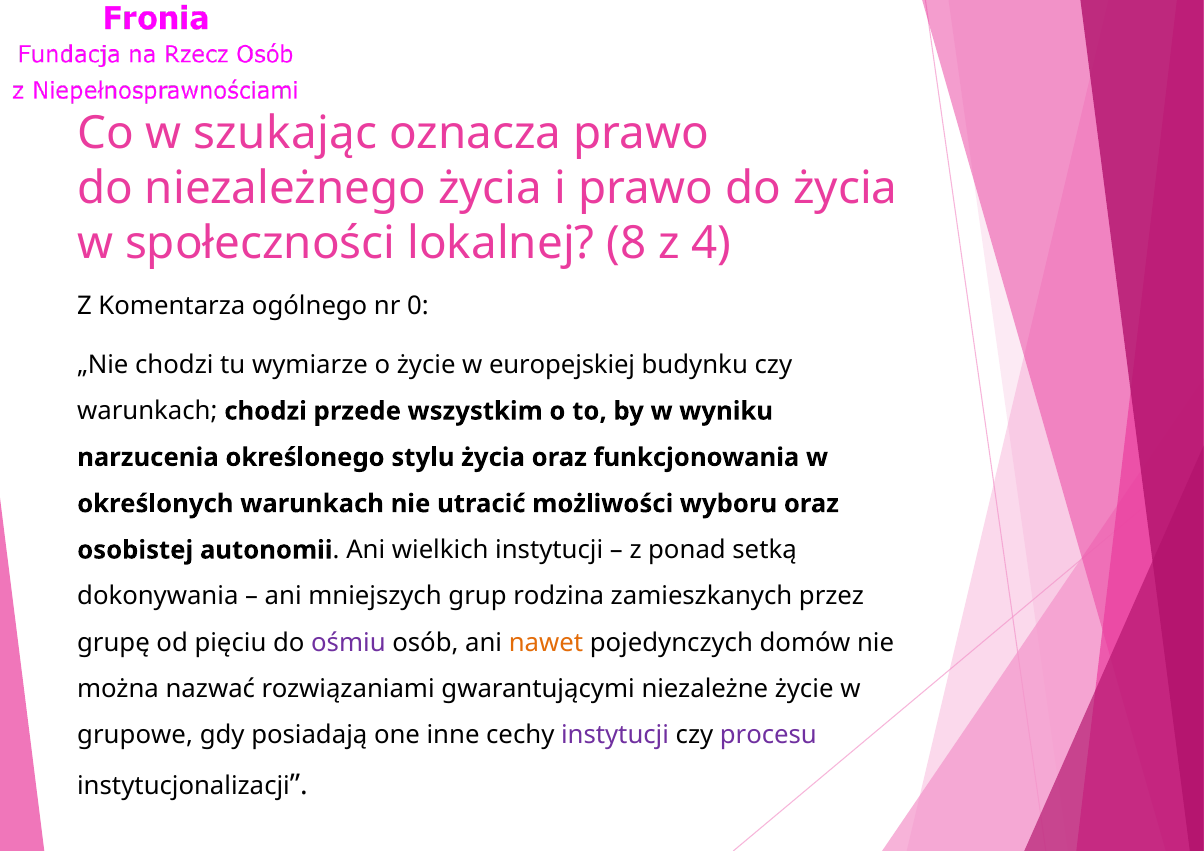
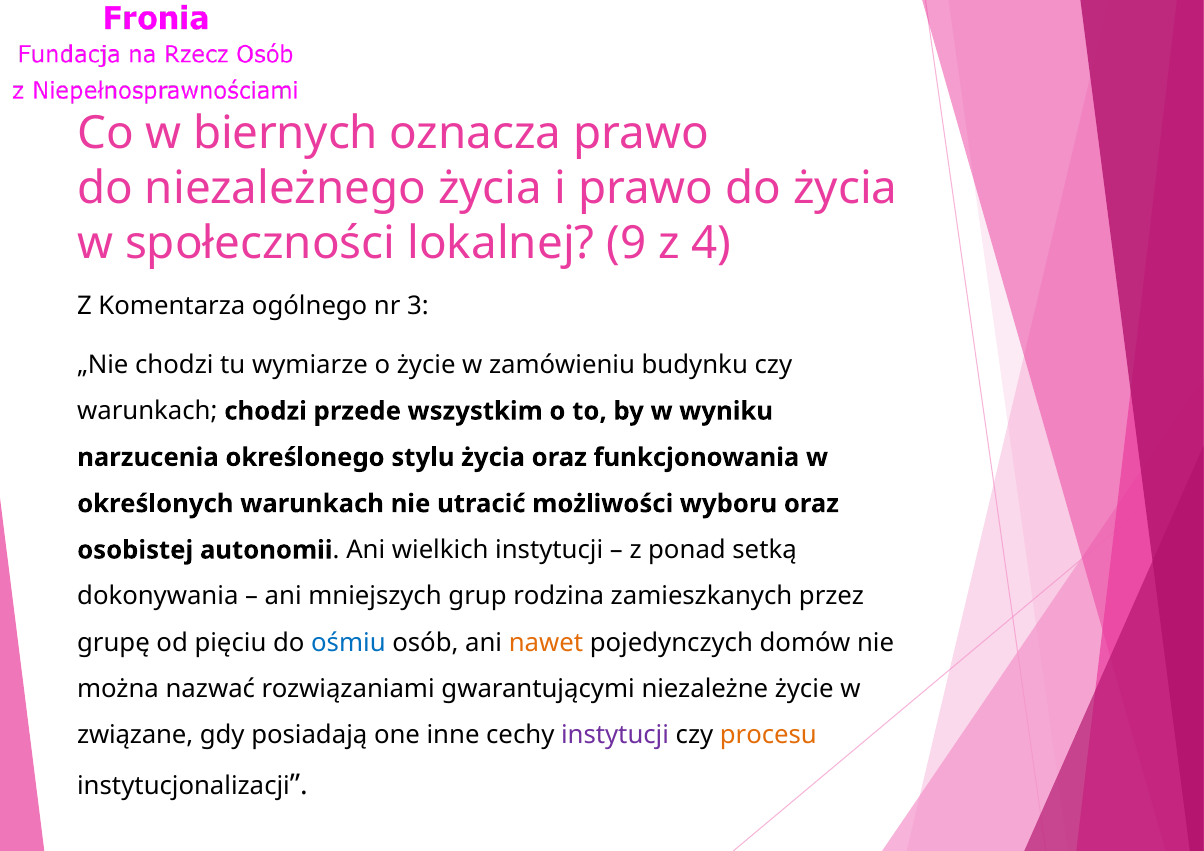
szukając: szukając -> biernych (286, 134)
8: 8 -> 9 (627, 243)
0: 0 -> 3 (418, 306)
europejskiej: europejskiej -> zamówieniu (562, 365)
ośmiu colour: purple -> blue (348, 643)
grupowe: grupowe -> związane (135, 736)
procesu colour: purple -> orange (768, 736)
